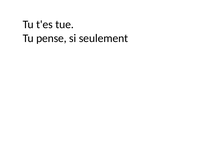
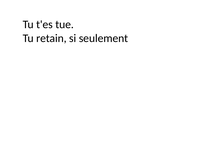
pense: pense -> retain (51, 38)
